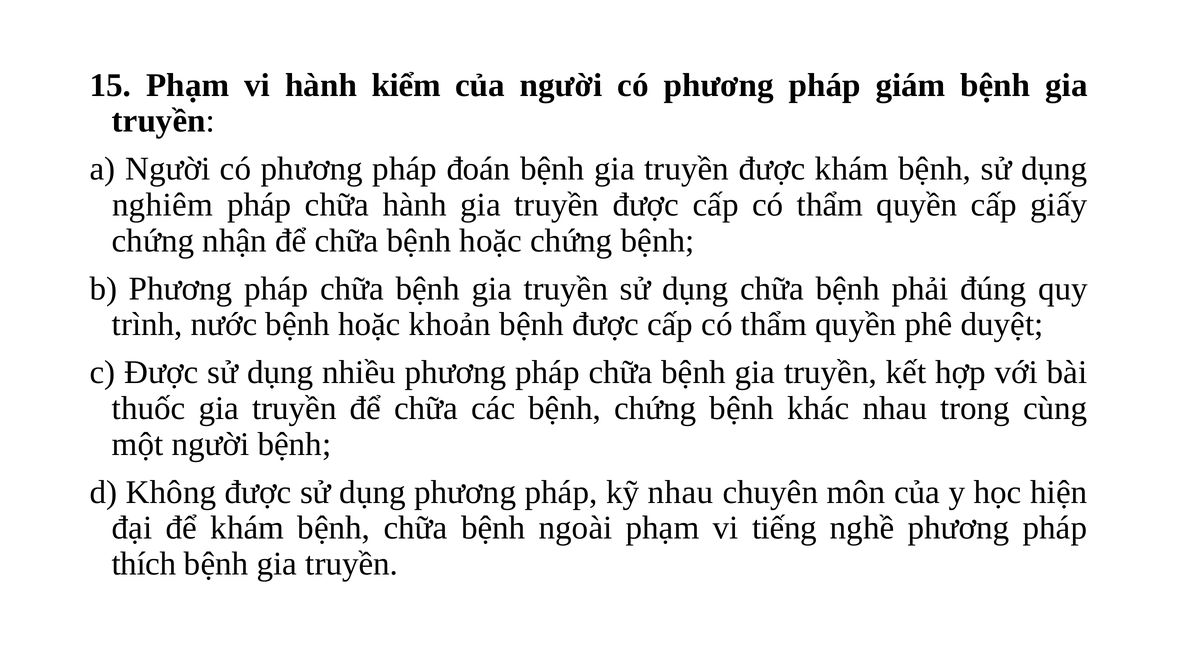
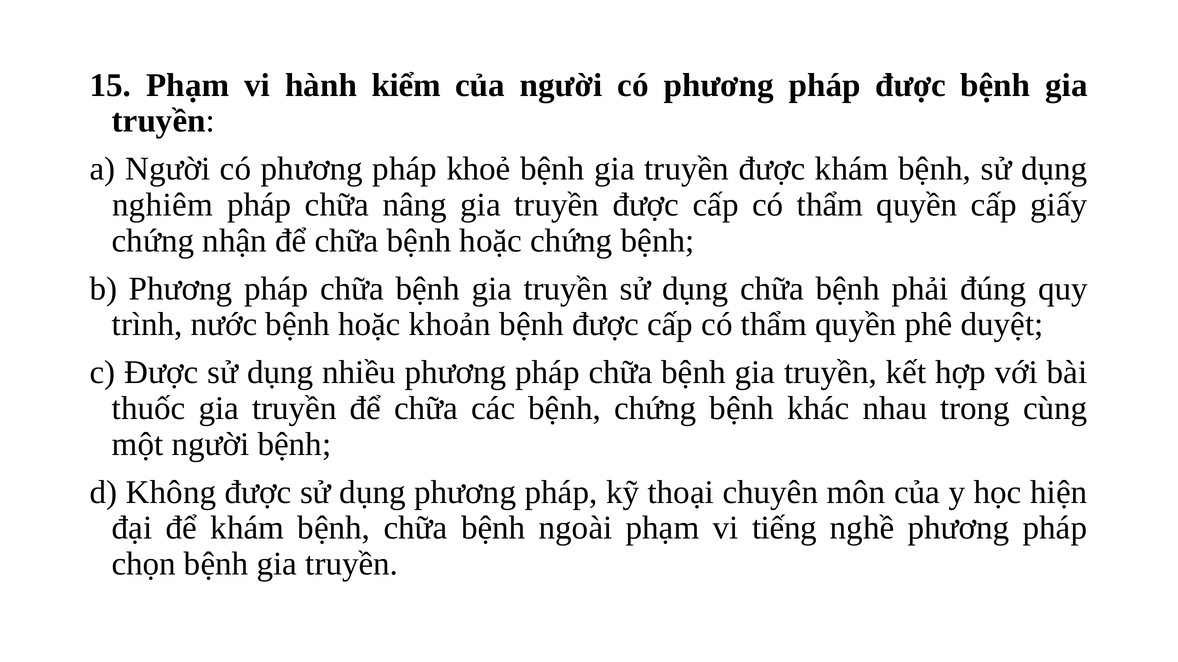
pháp giám: giám -> được (911, 85)
đoán: đoán -> khoẻ (479, 169)
chữa hành: hành -> nâng (415, 205)
kỹ nhau: nhau -> thoại (681, 493)
thích: thích -> chọn (144, 564)
